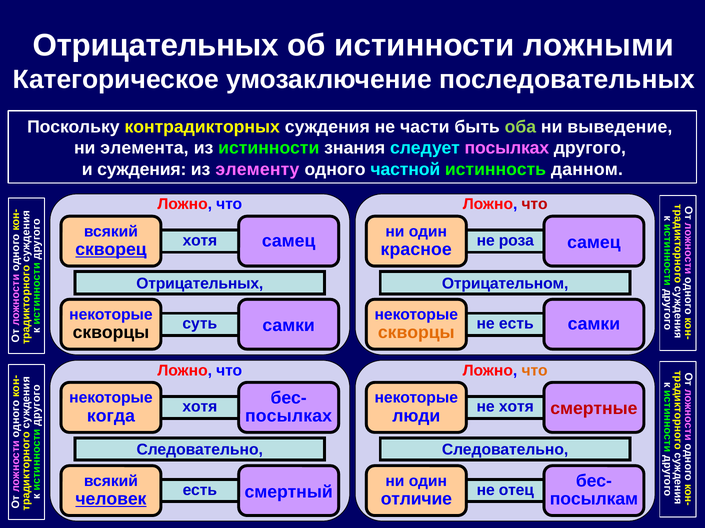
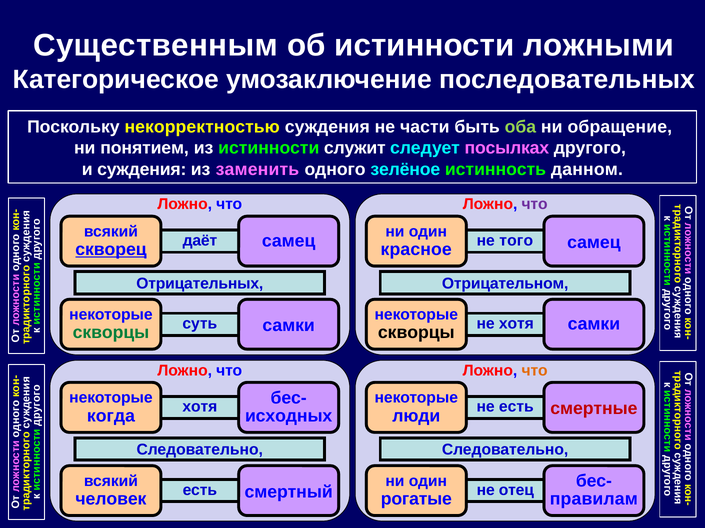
Отрицательных: Отрицательных -> Существенным (155, 46)
контрадикторных: контрадикторных -> некорректностью (202, 127)
выведение: выведение -> обращение (620, 127)
элемента: элемента -> понятием (145, 148)
знания: знания -> служит (355, 148)
элементу: элементу -> заменить (257, 169)
частной: частной -> зелёное (405, 169)
что colour: red -> purple (535, 205)
хотя: хотя -> даёт (200, 241)
роза: роза -> того (516, 241)
не есть: есть -> хотя (516, 324)
скворцы colour: black -> green (111, 333)
скворцы colour: orange -> black (416, 333)
не хотя: хотя -> есть (516, 407)
посылках: посылках -> исходных (289, 417)
человек underline: present -> none (111, 500)
отличие: отличие -> рогатые (416, 500)
посылкам: посылкам -> правилам (594, 500)
